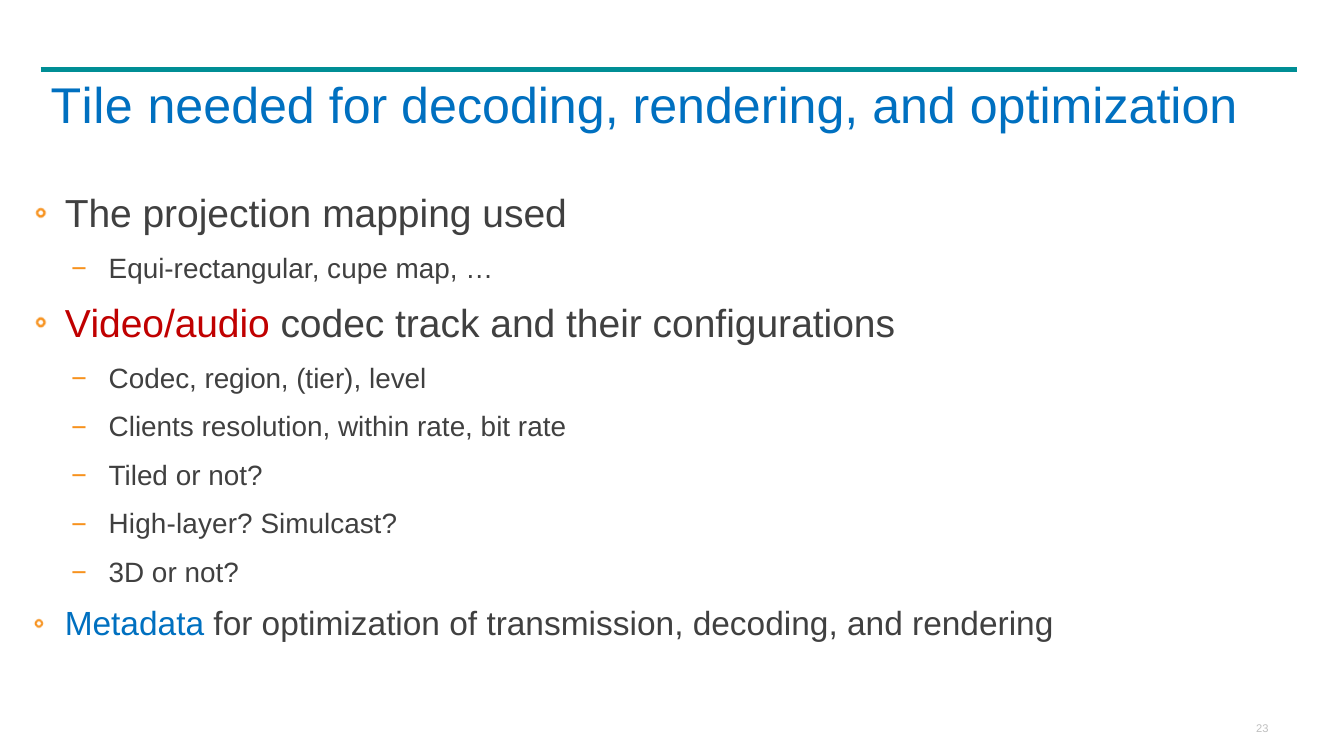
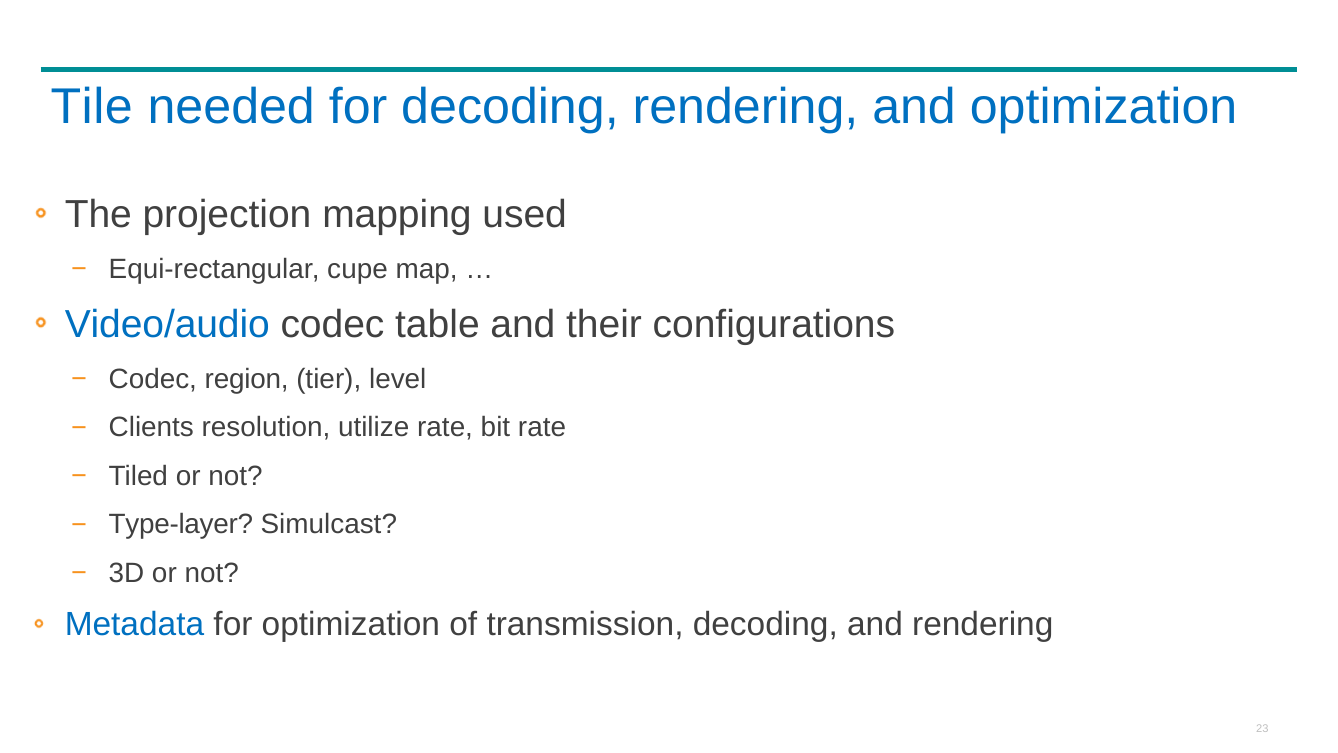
Video/audio colour: red -> blue (167, 324)
track: track -> table (437, 324)
within: within -> utilize (374, 427)
High-layer: High-layer -> Type-layer (181, 524)
